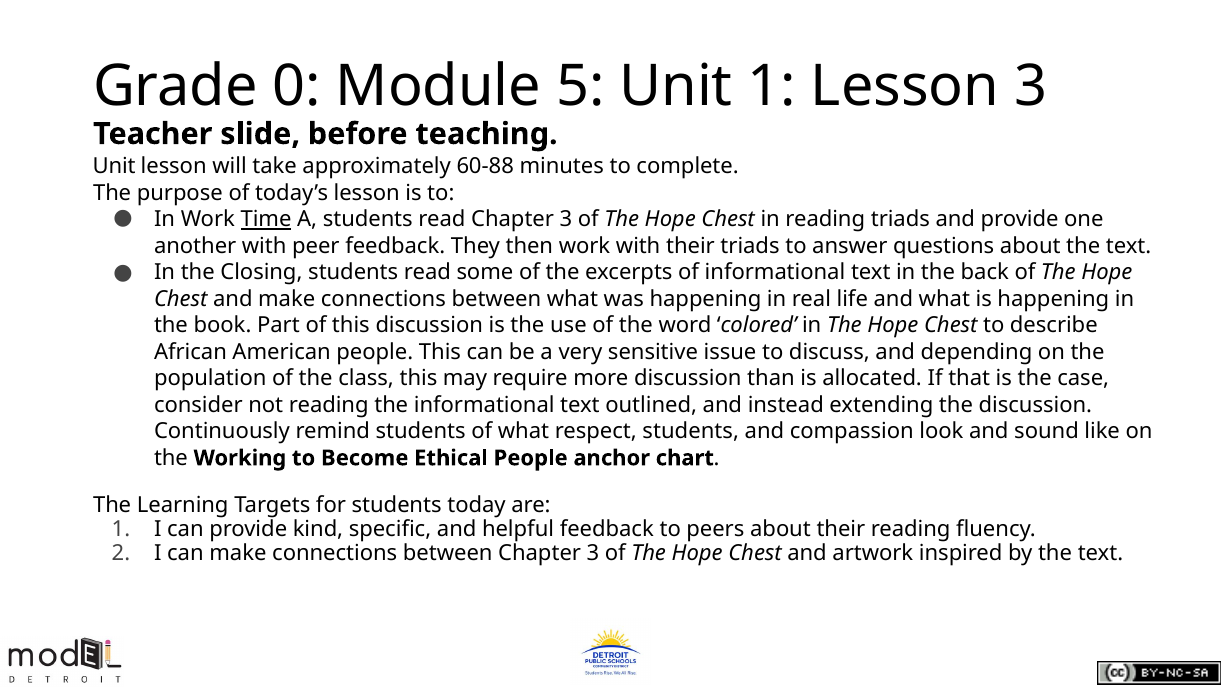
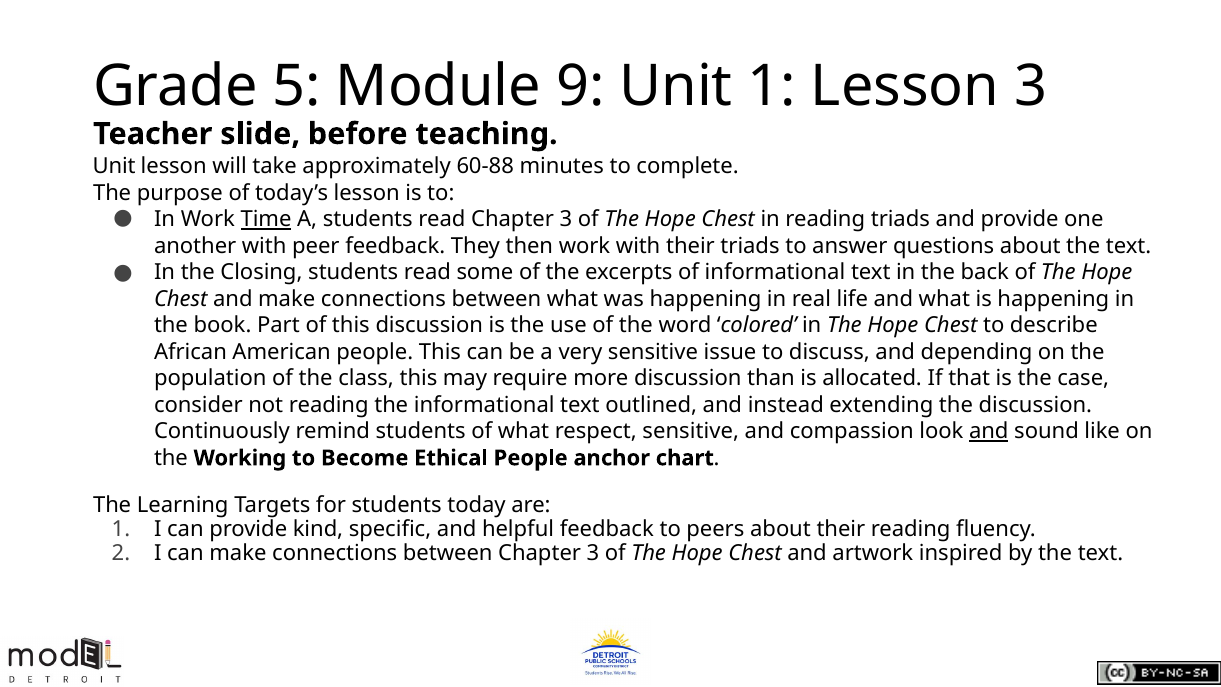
0: 0 -> 5 (297, 86)
5: 5 -> 9 (580, 86)
respect students: students -> sensitive (691, 431)
and underline: none -> present (989, 431)
